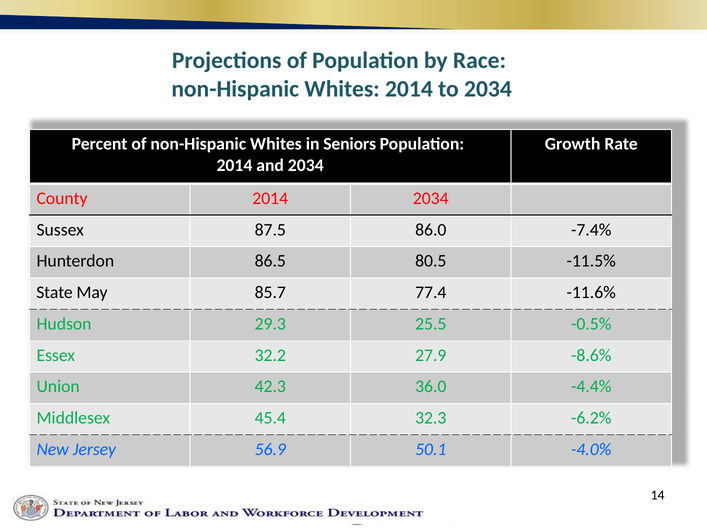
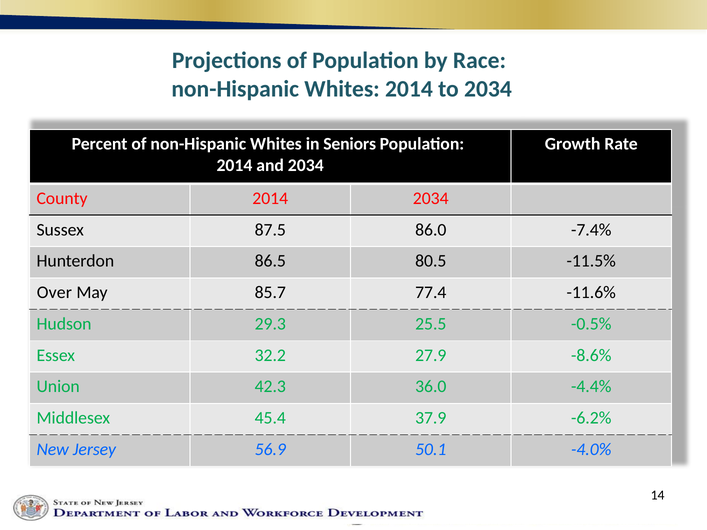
State: State -> Over (54, 293)
32.3: 32.3 -> 37.9 (431, 418)
